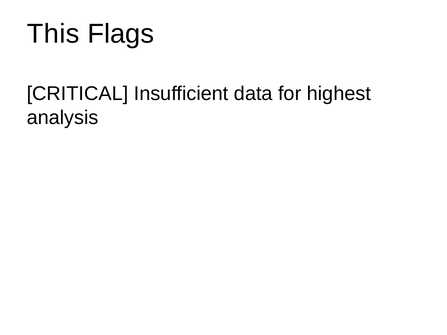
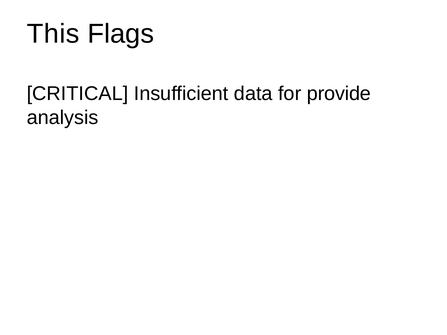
highest: highest -> provide (339, 94)
